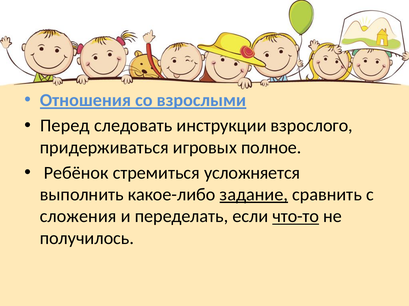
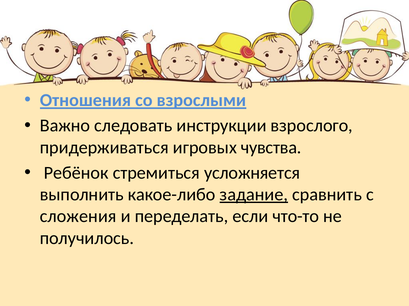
Перед: Перед -> Важно (65, 126)
полное: полное -> чувства (271, 148)
что-то underline: present -> none (296, 217)
